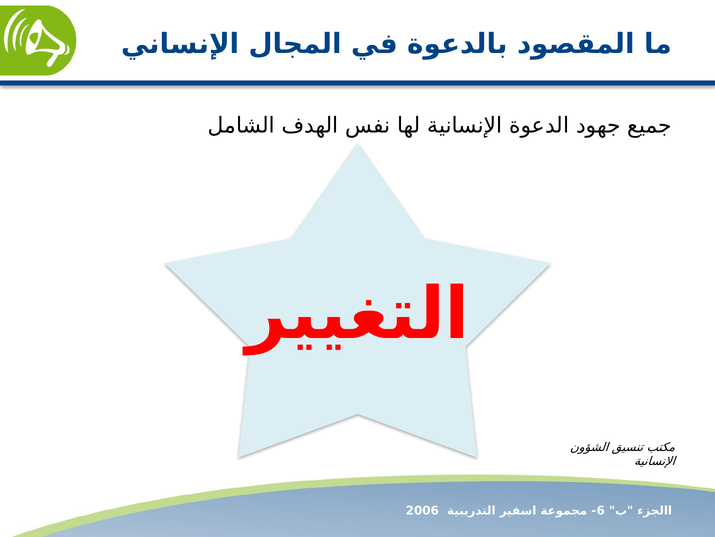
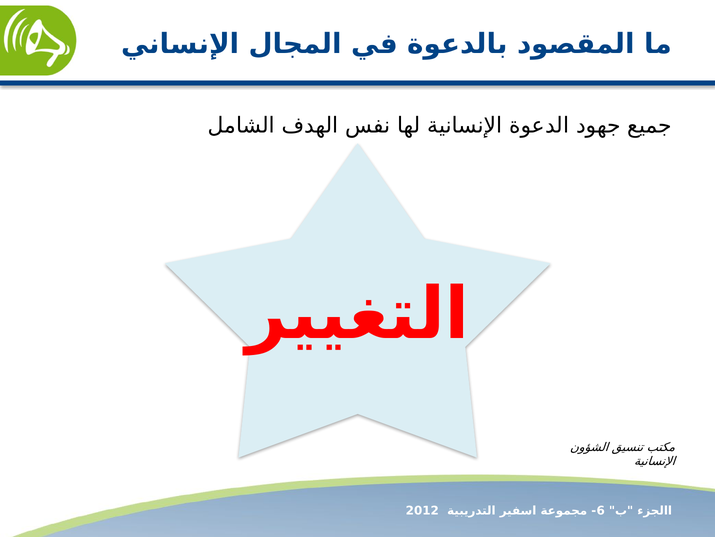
2006: 2006 -> 2012 (422, 510)
